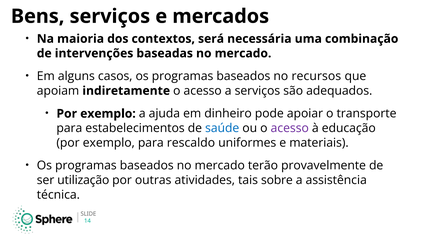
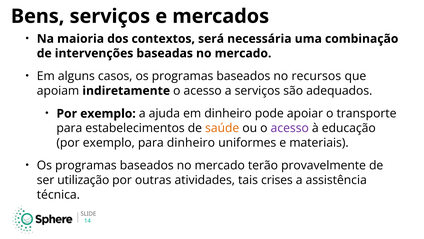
saúde colour: blue -> orange (222, 128)
para rescaldo: rescaldo -> dinheiro (191, 142)
sobre: sobre -> crises (277, 180)
